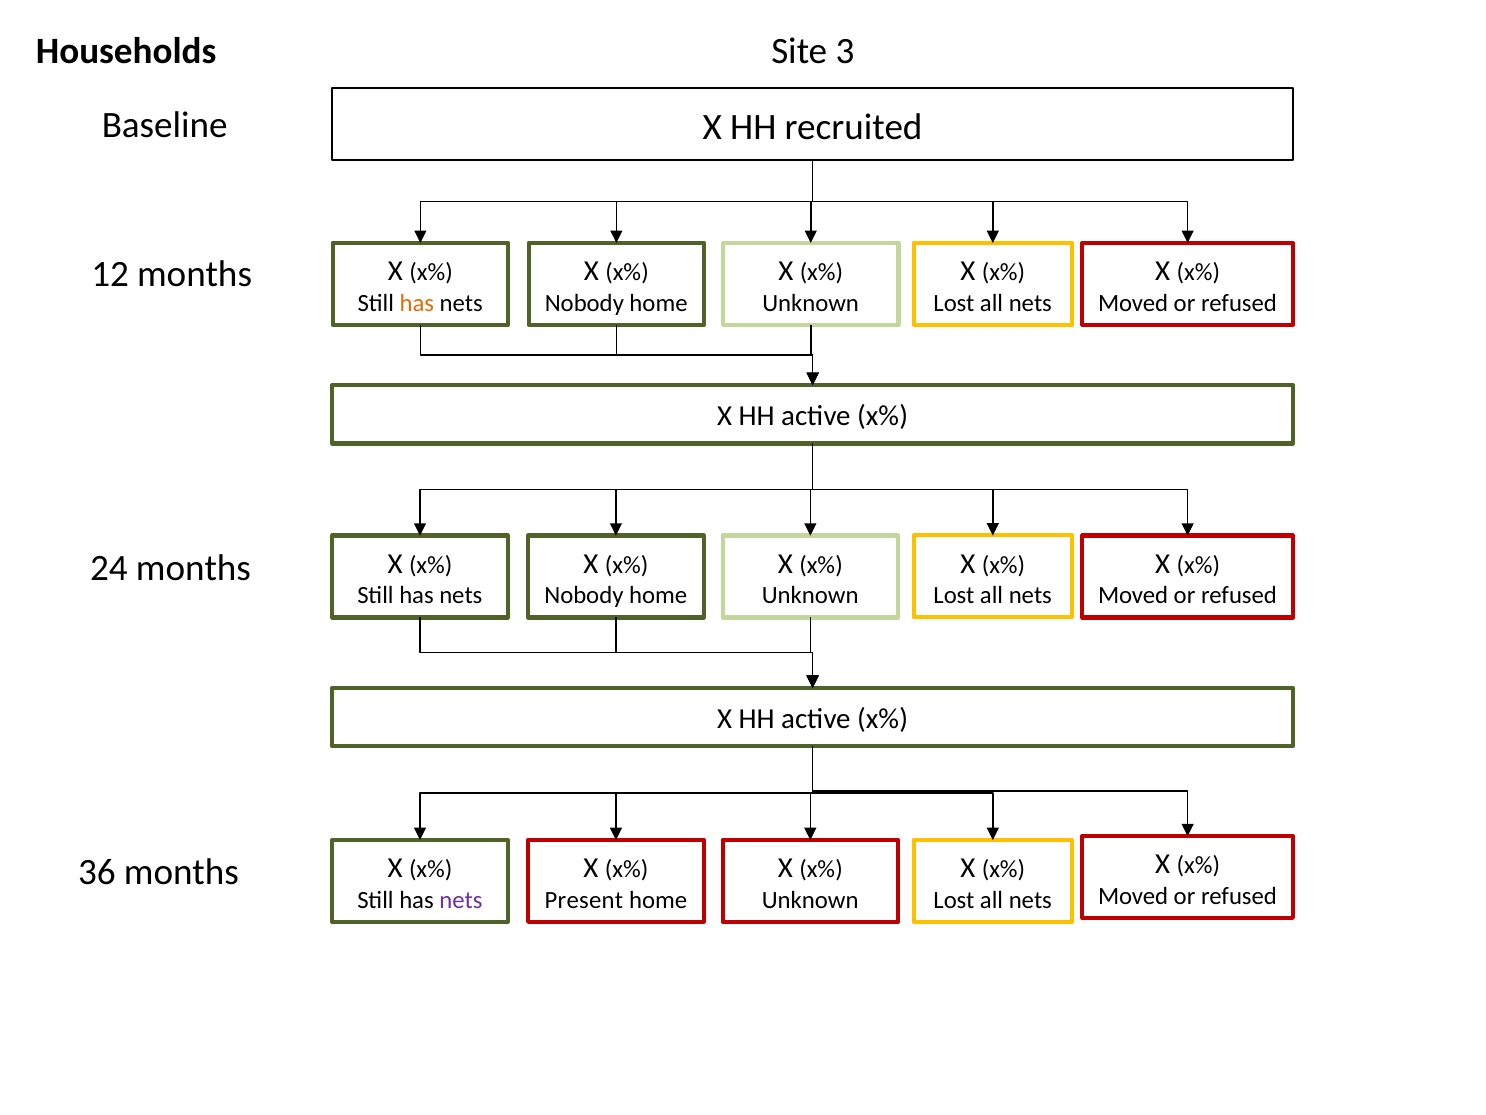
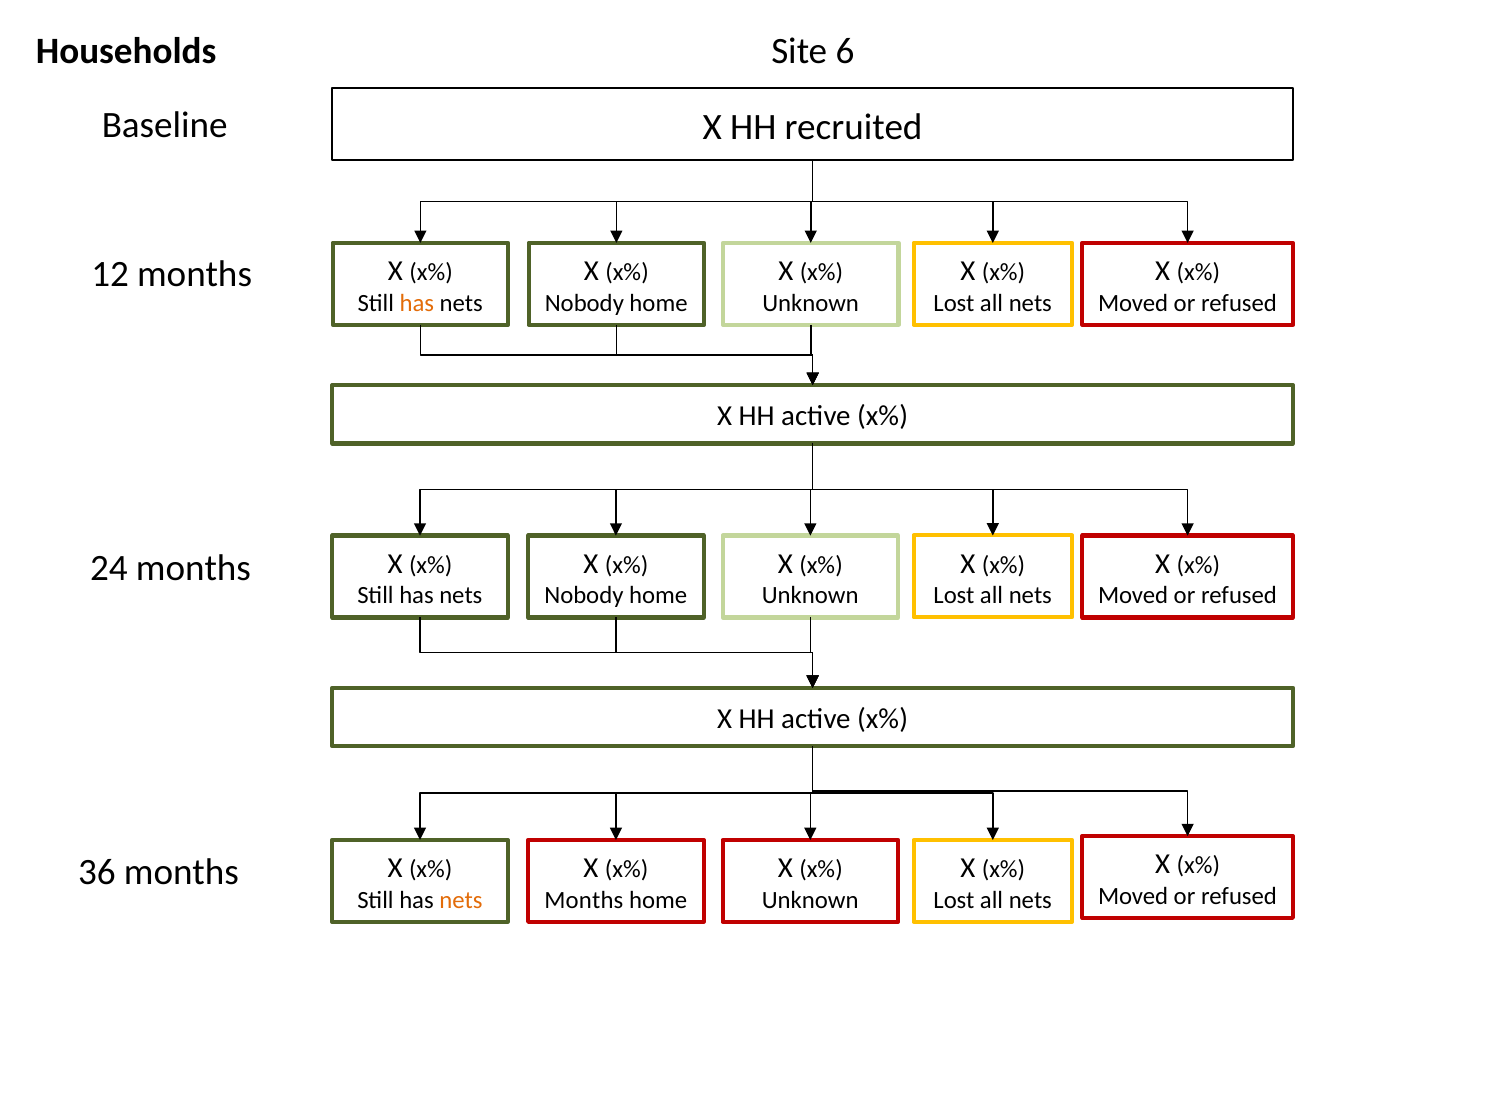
3: 3 -> 6 (845, 51)
nets colour: purple -> orange (461, 900)
Present: Present -> Months (584, 900)
